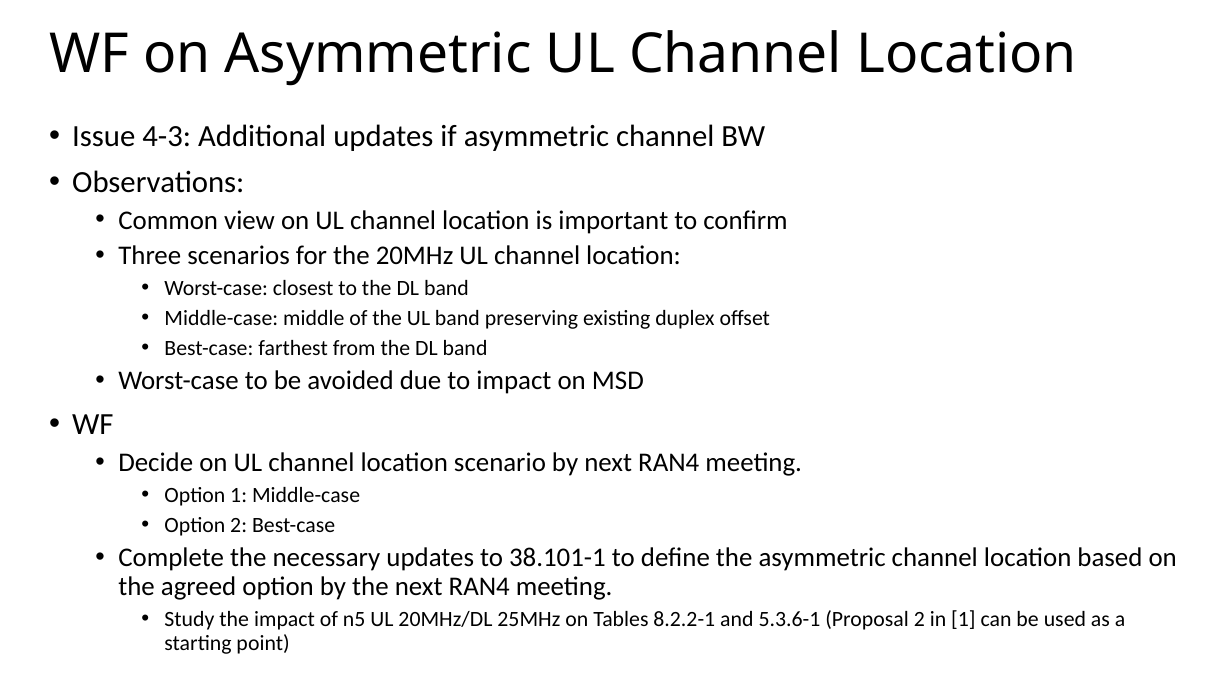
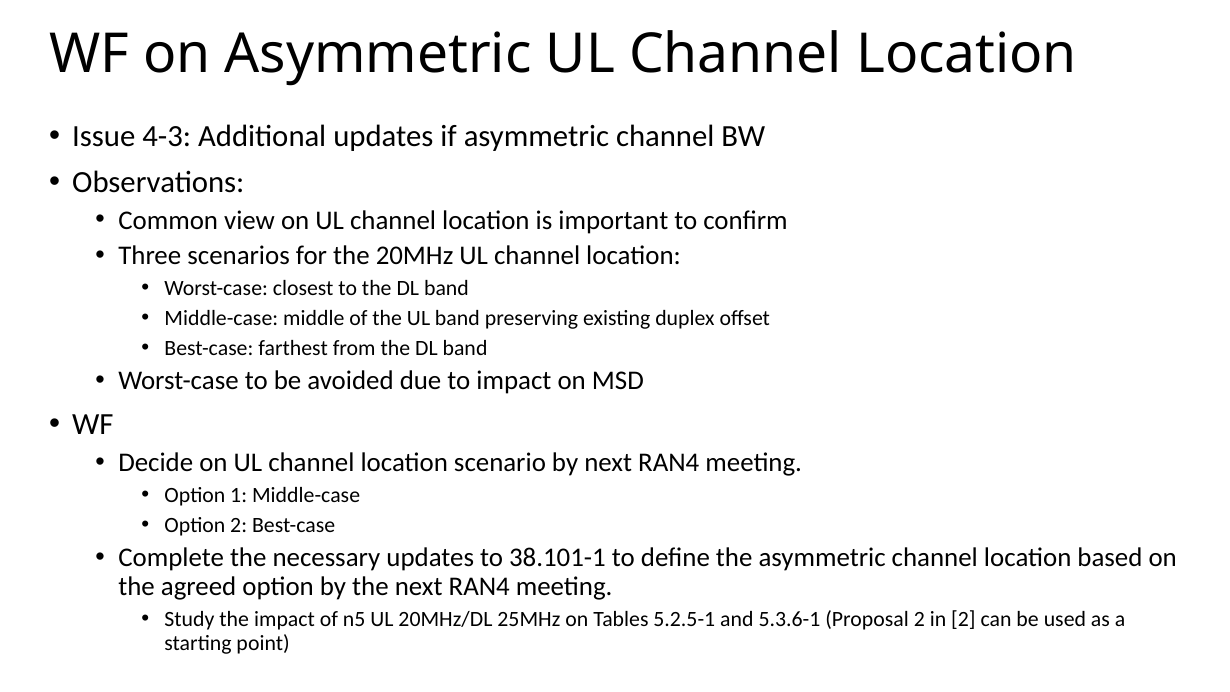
8.2.2-1: 8.2.2-1 -> 5.2.5-1 (684, 619)
in 1: 1 -> 2 (963, 619)
